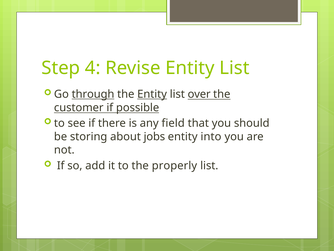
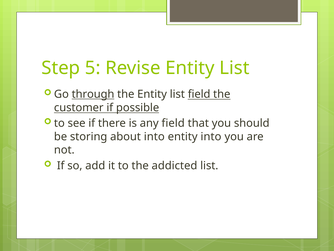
4: 4 -> 5 (93, 68)
Entity underline: present -> none (152, 94)
list over: over -> field (199, 94)
about jobs: jobs -> into (154, 136)
properly: properly -> addicted (174, 165)
